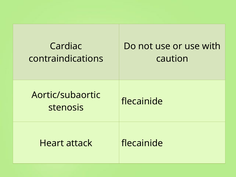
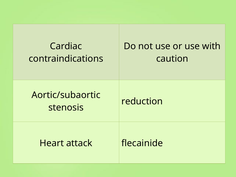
flecainide: flecainide -> reduction (142, 101)
